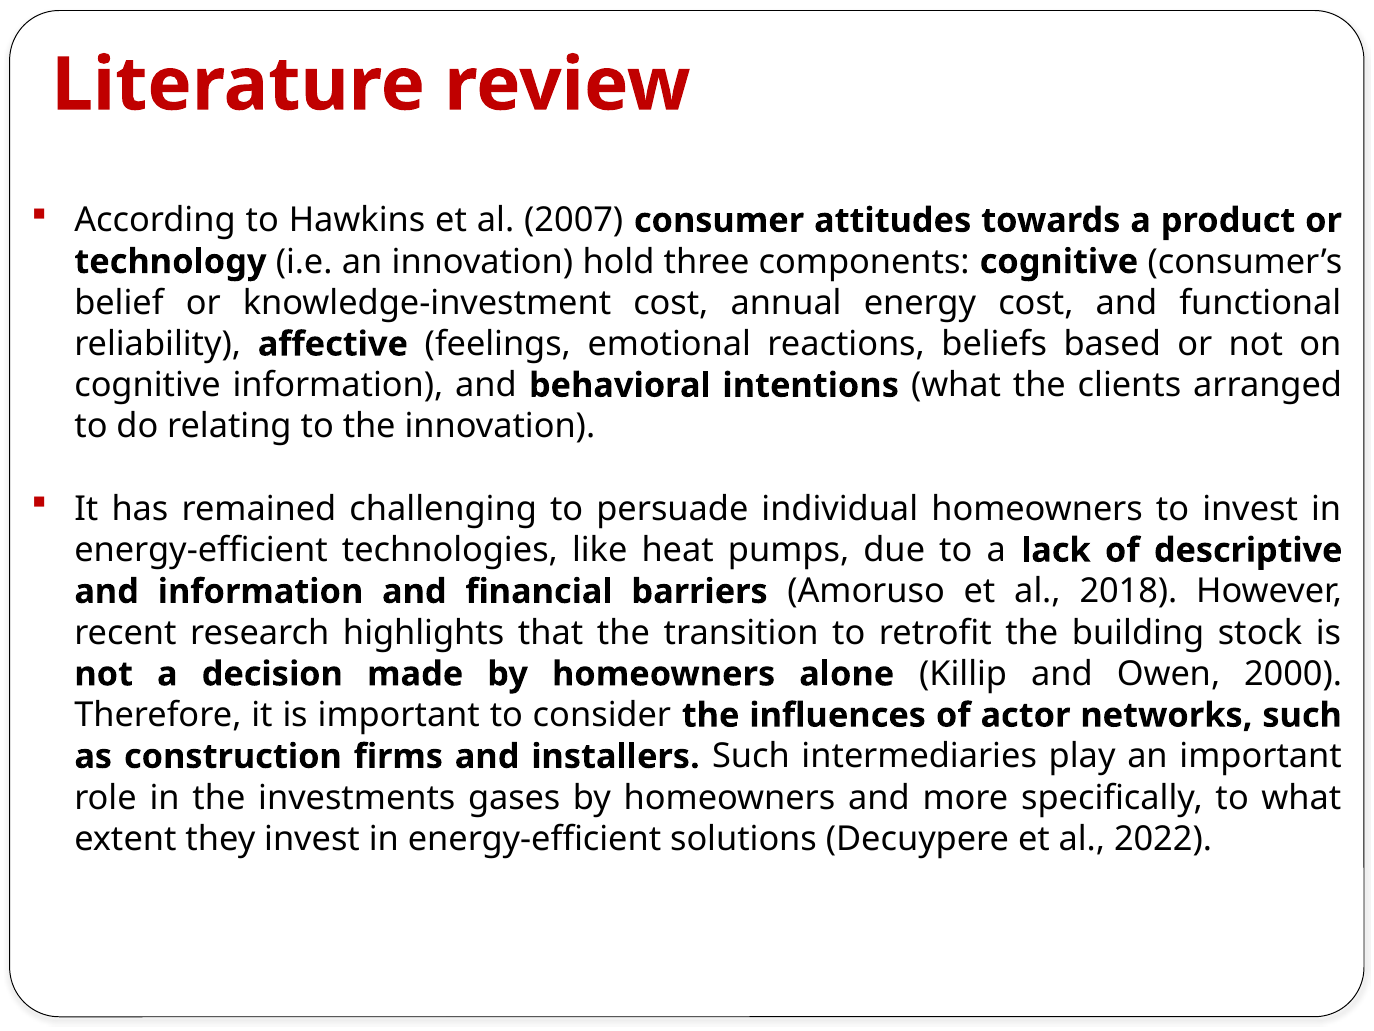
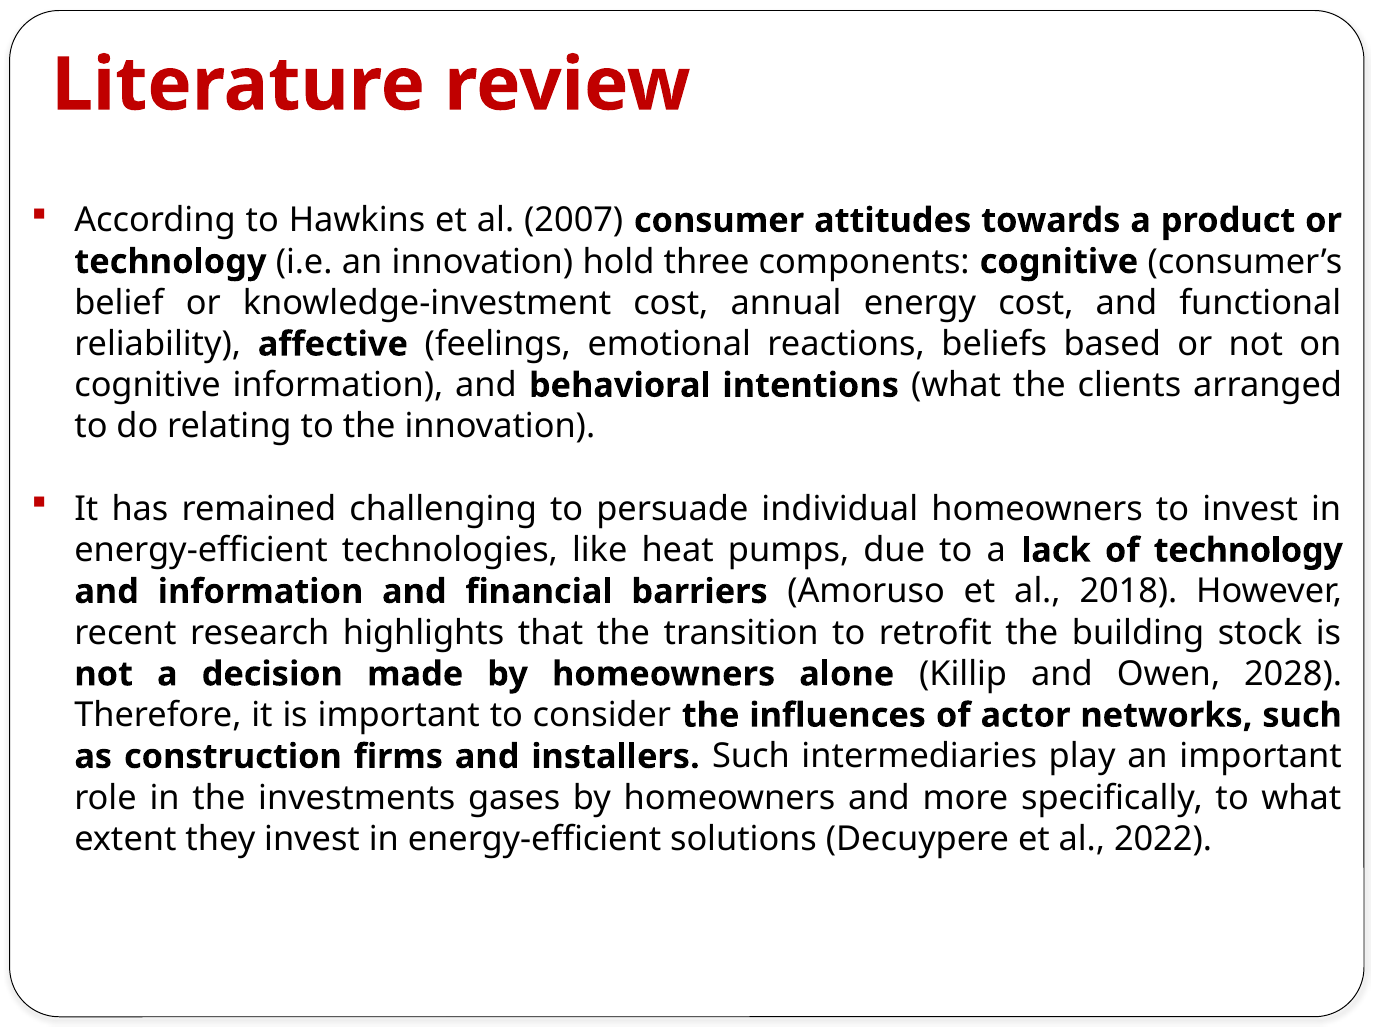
of descriptive: descriptive -> technology (1248, 550)
2000: 2000 -> 2028 (1293, 674)
